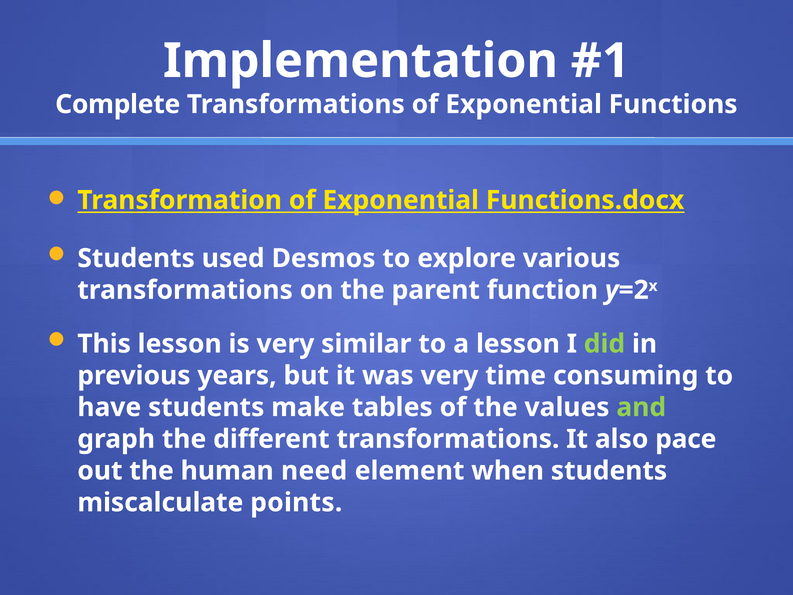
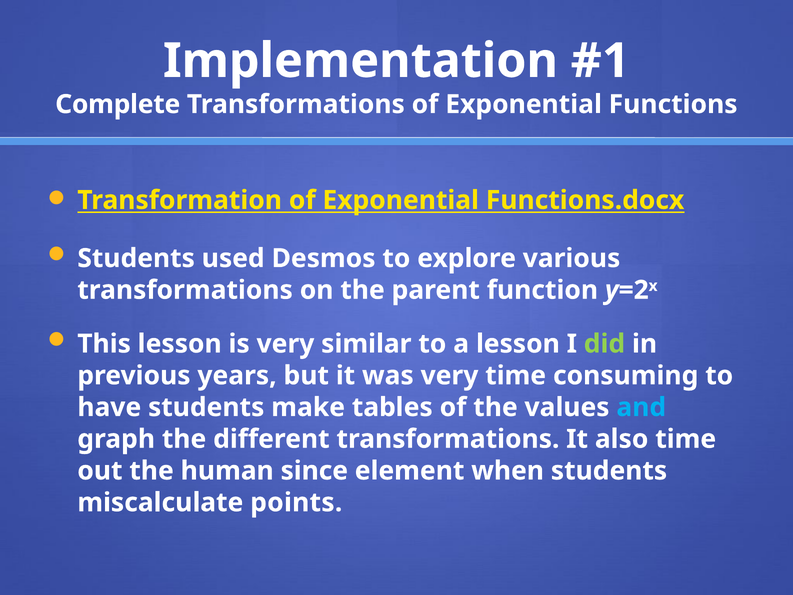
and colour: light green -> light blue (641, 407)
also pace: pace -> time (686, 439)
need: need -> since (314, 471)
